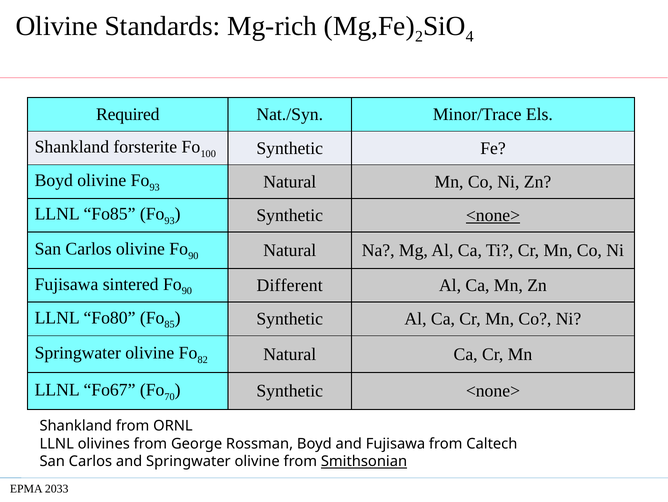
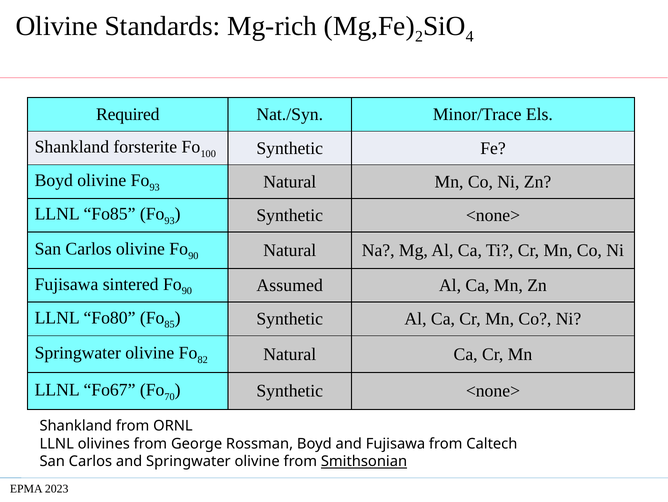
<none> underline: present -> none (493, 215)
Different: Different -> Assumed (290, 285)
2033: 2033 -> 2023 (57, 488)
